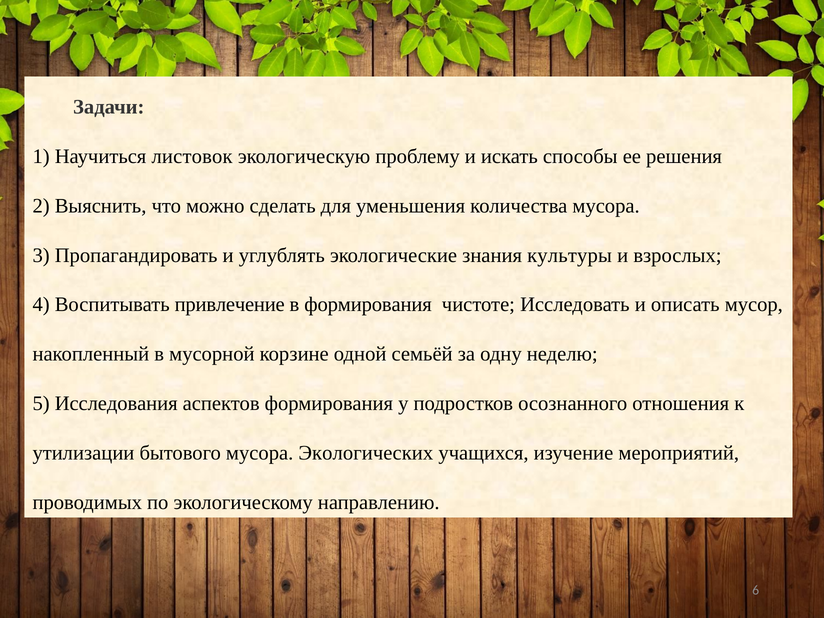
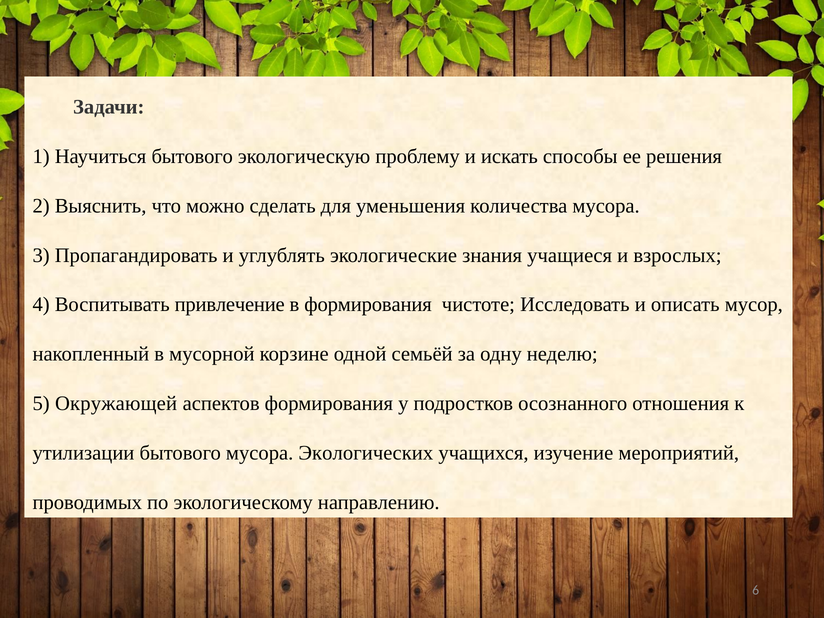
Научиться листовок: листовок -> бытового (192, 156)
культуры: культуры -> учащиеся (570, 255)
Исследования: Исследования -> Окружающей (116, 404)
